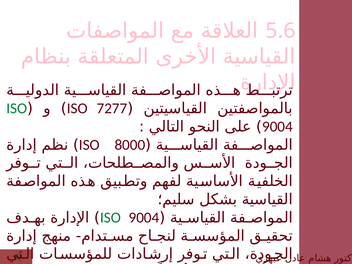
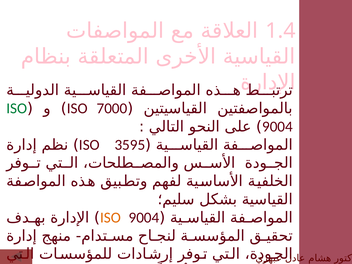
5.6: 5.6 -> 1.4 (281, 31)
7277: 7277 -> 7000 (112, 108)
8000: 8000 -> 3595 (130, 145)
ISO colour: green -> orange (111, 218)
